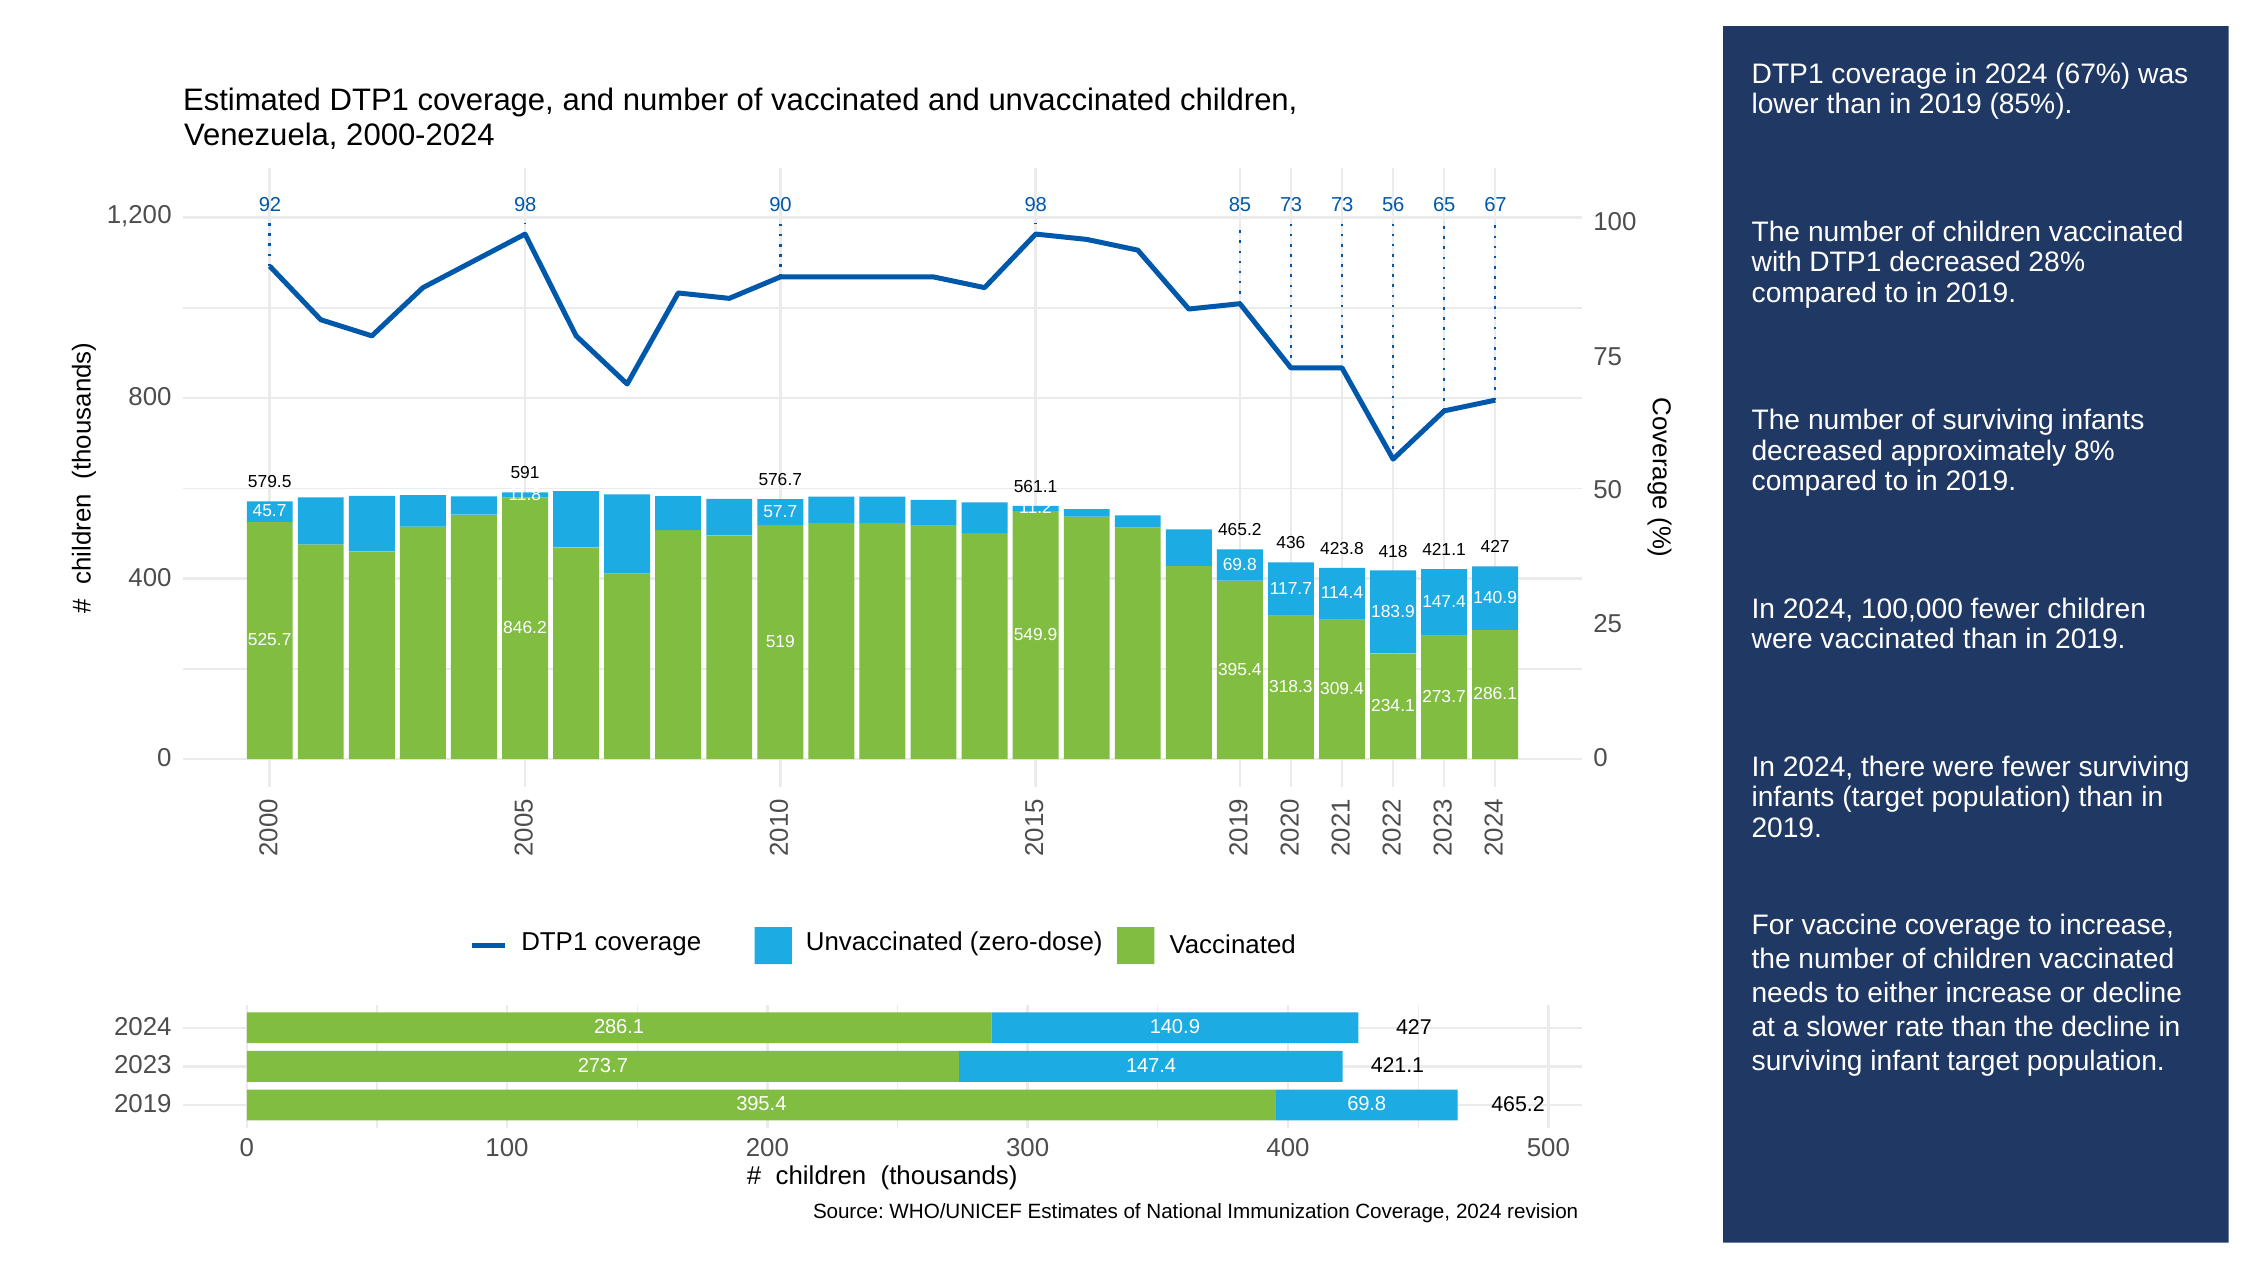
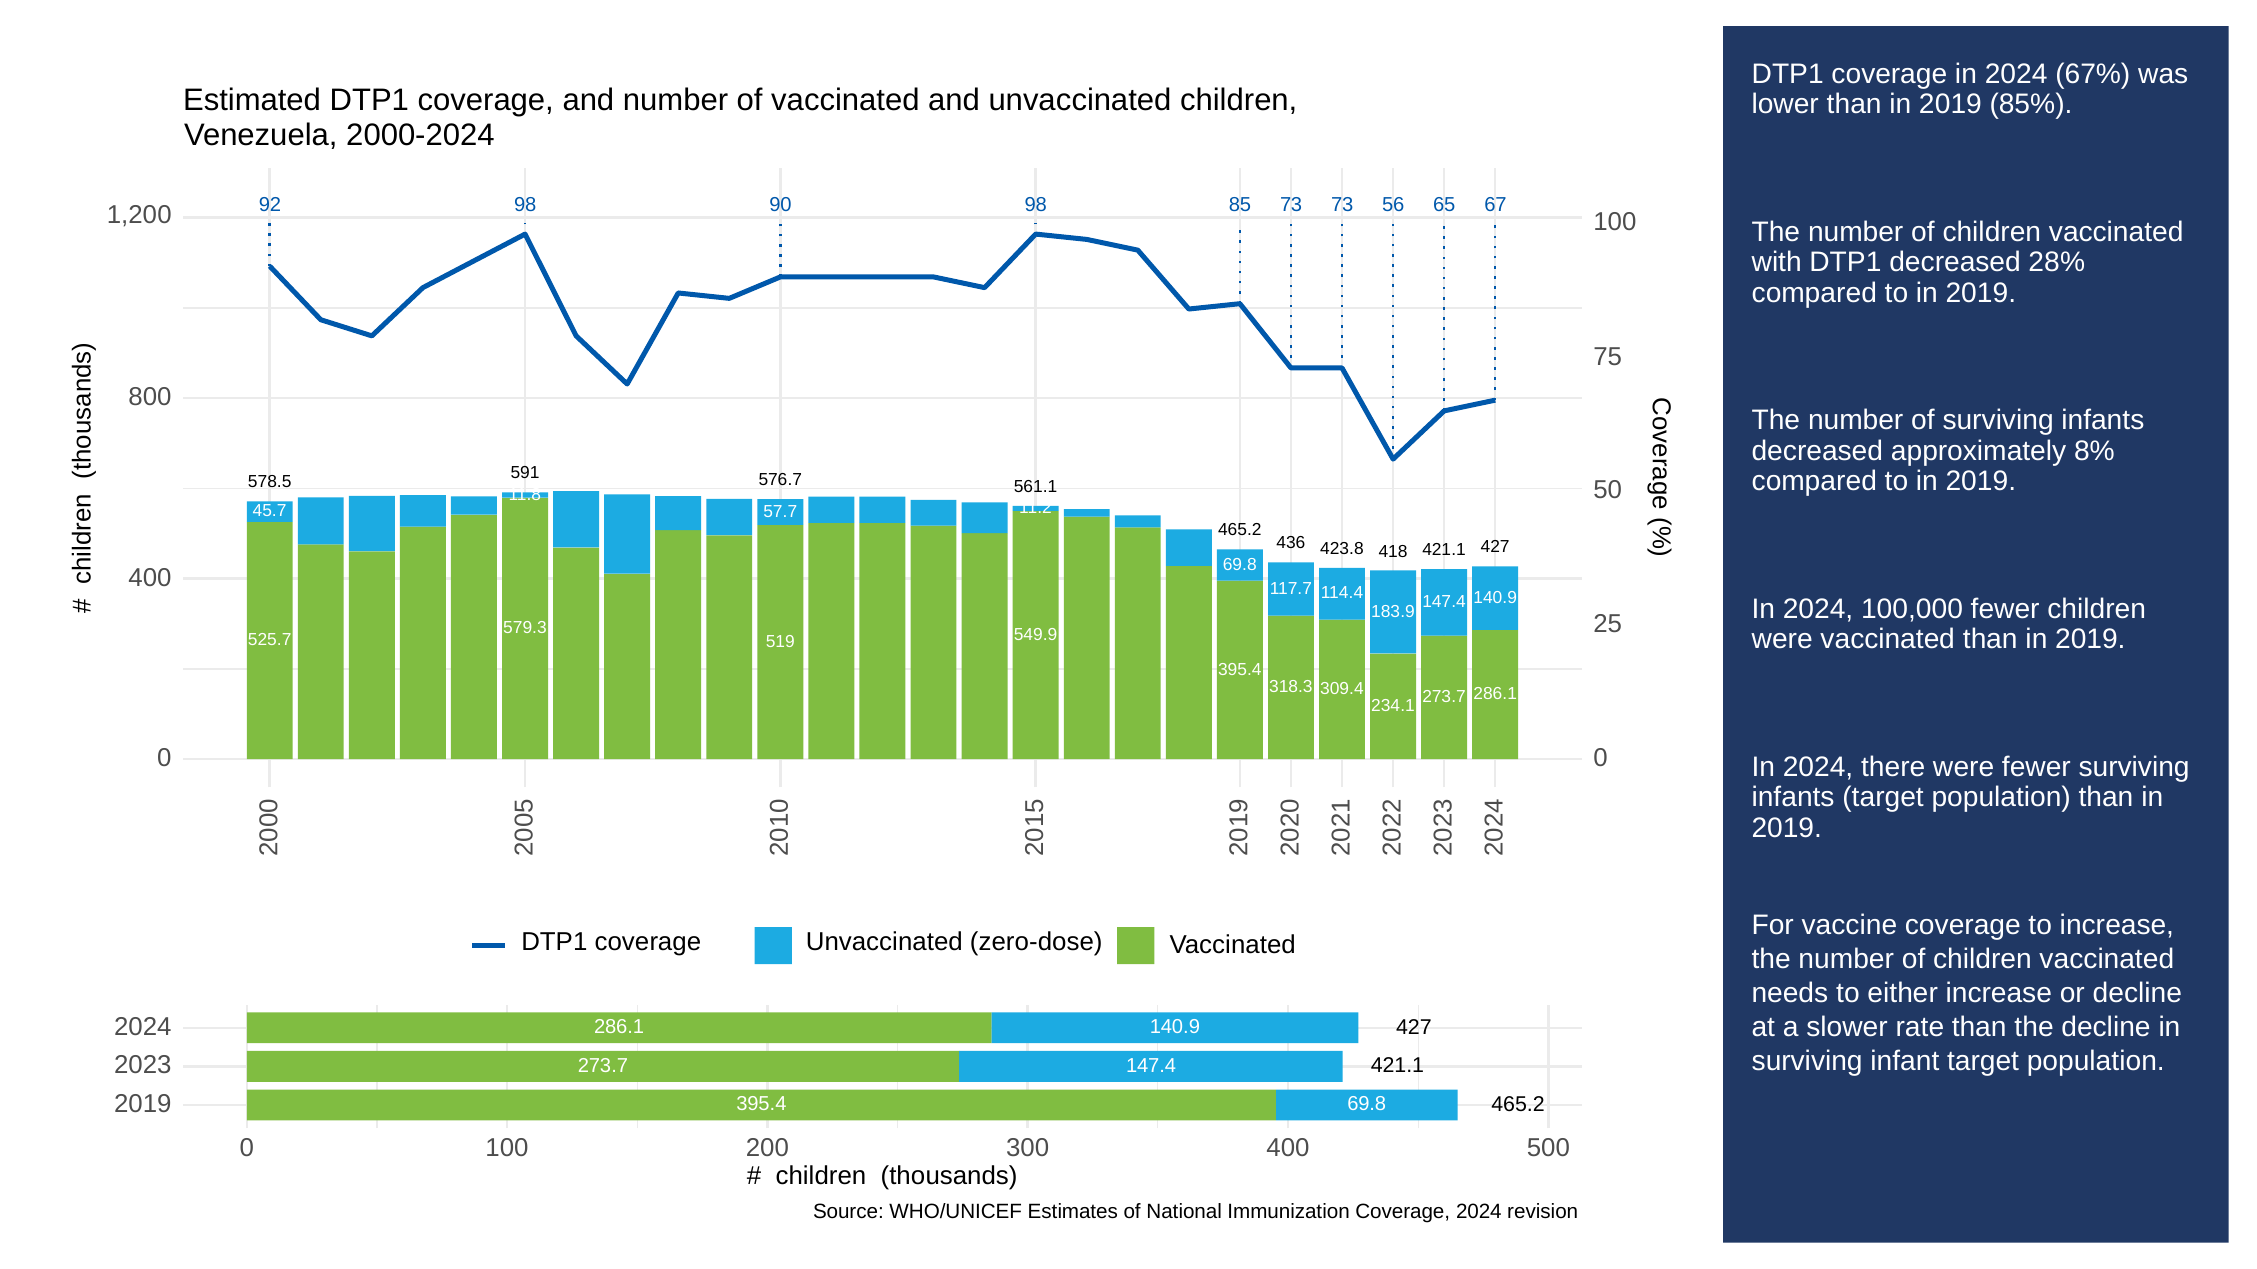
579.5: 579.5 -> 578.5 (270, 482)
846.2: 846.2 -> 579.3 (525, 628)
